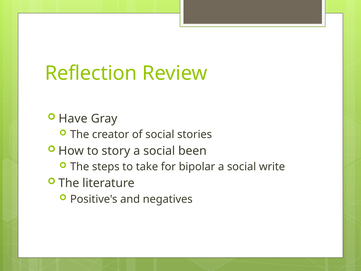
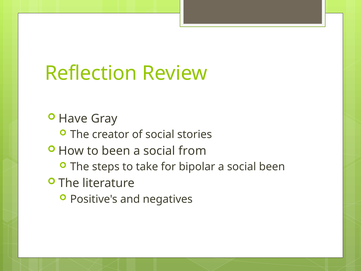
to story: story -> been (116, 151)
been: been -> from (192, 151)
social write: write -> been (272, 167)
